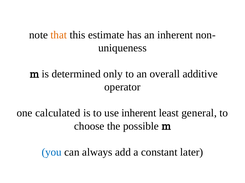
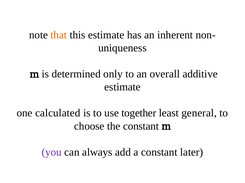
operator: operator -> estimate (122, 87)
use inherent: inherent -> together (139, 113)
the possible: possible -> constant (141, 127)
you colour: blue -> purple (52, 153)
